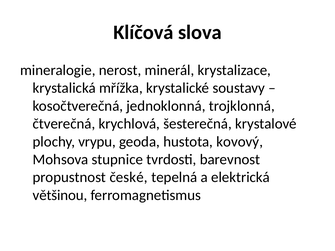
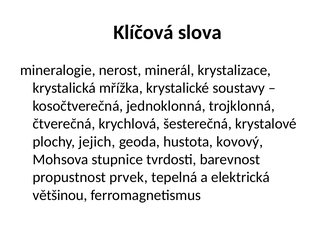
vrypu: vrypu -> jejich (97, 142)
české: české -> prvek (129, 178)
